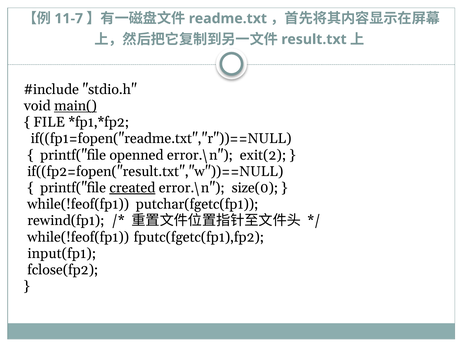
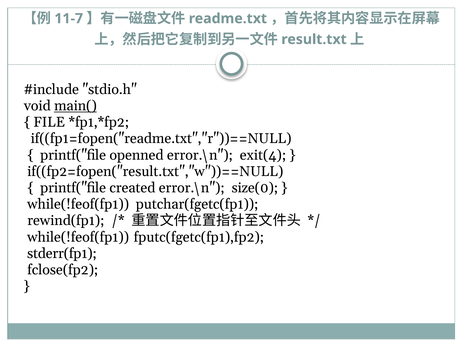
exit(2: exit(2 -> exit(4 (263, 155)
created underline: present -> none (132, 188)
input(fp1: input(fp1 -> stderr(fp1 (62, 254)
